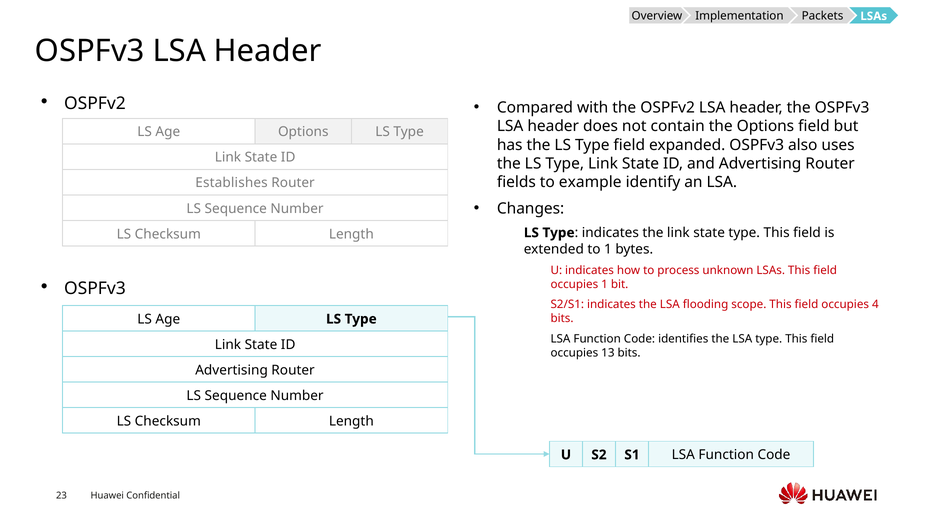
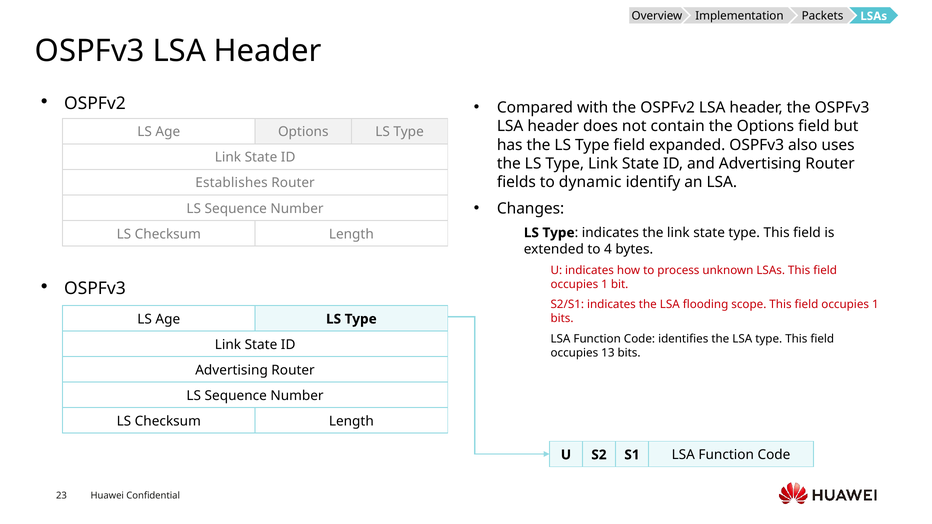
example: example -> dynamic (590, 182)
to 1: 1 -> 4 (608, 249)
4: 4 -> 1 (875, 305)
